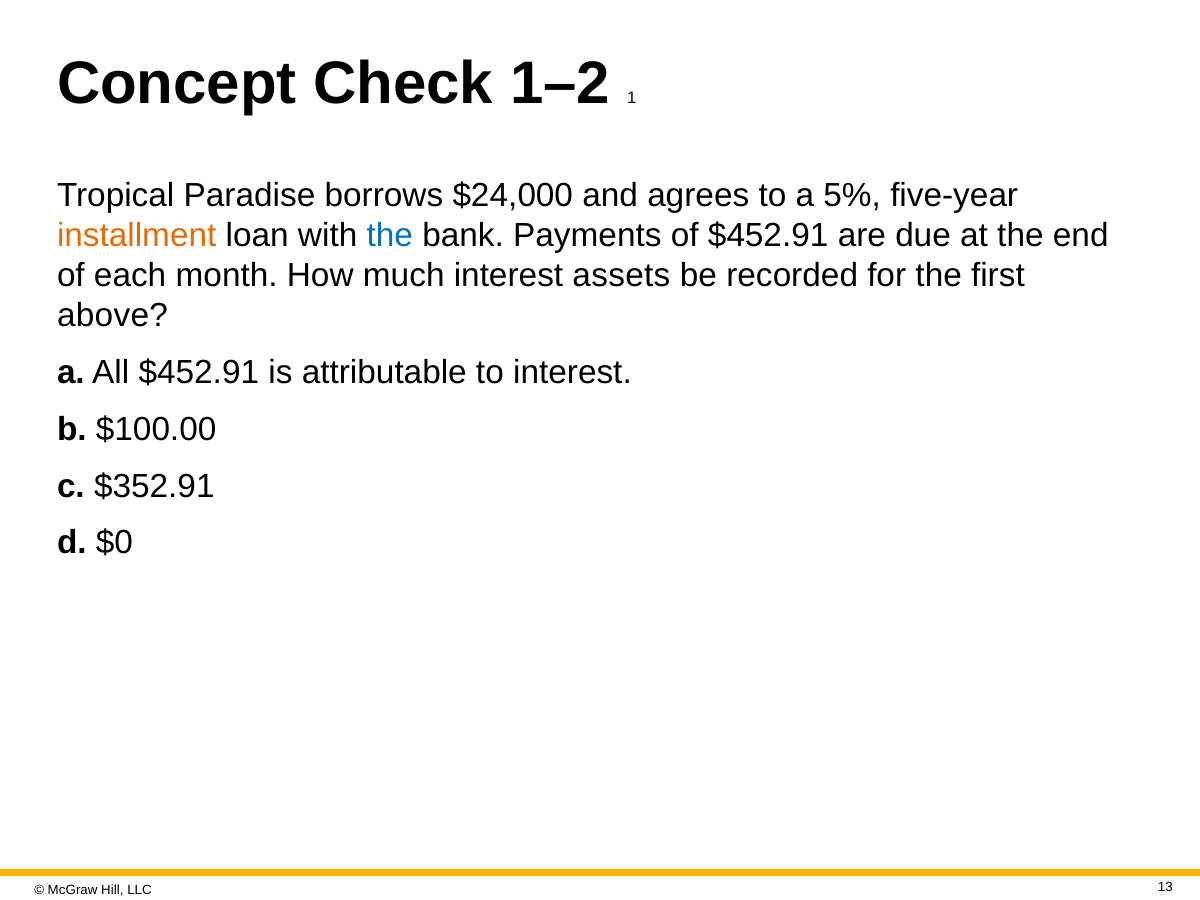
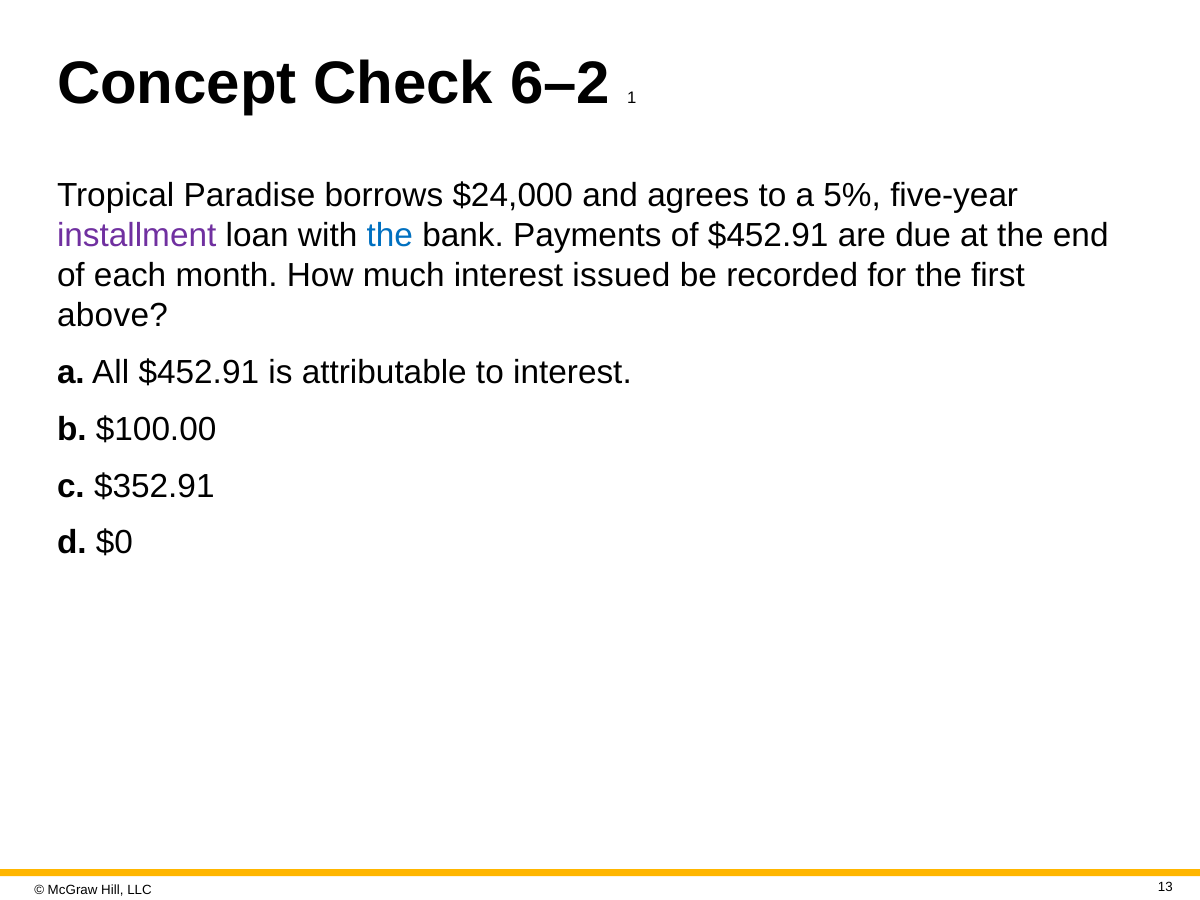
1–2: 1–2 -> 6–2 (560, 84)
installment colour: orange -> purple (137, 236)
assets: assets -> issued (621, 276)
